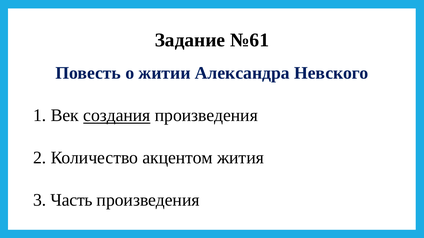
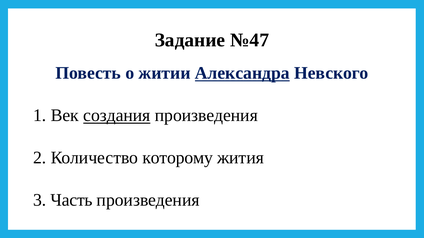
№61: №61 -> №47 (250, 40)
Александра underline: none -> present (242, 73)
акцентом: акцентом -> которому (178, 158)
